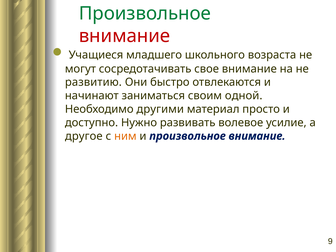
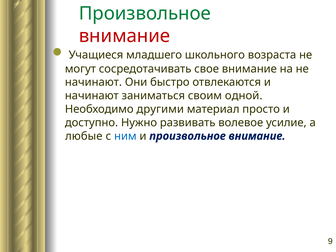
развитию: развитию -> начинают (93, 82)
другое: другое -> любые (84, 136)
ним colour: orange -> blue (125, 136)
